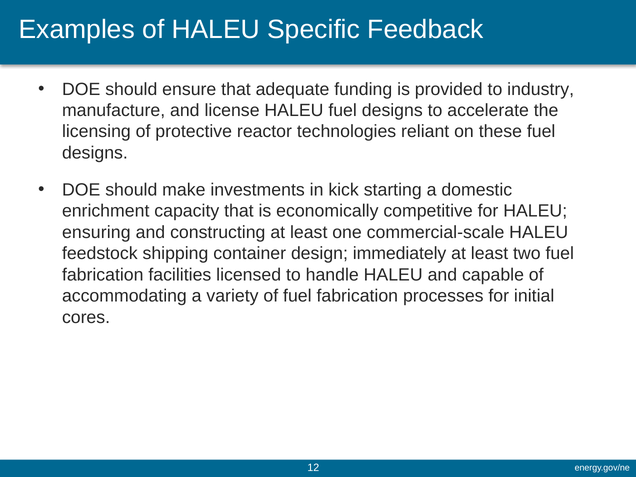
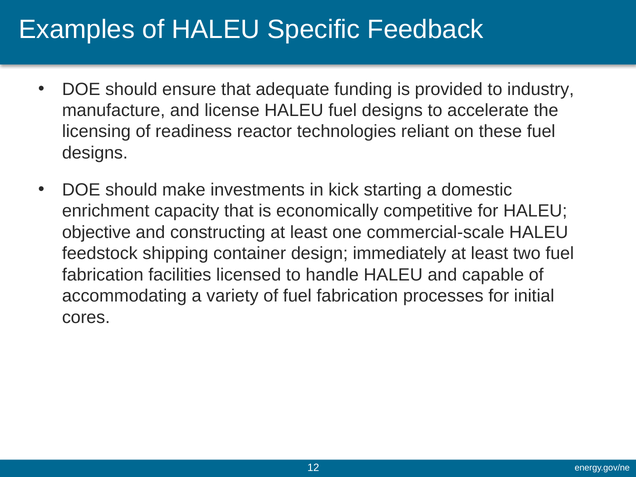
protective: protective -> readiness (194, 132)
ensuring: ensuring -> objective (96, 232)
